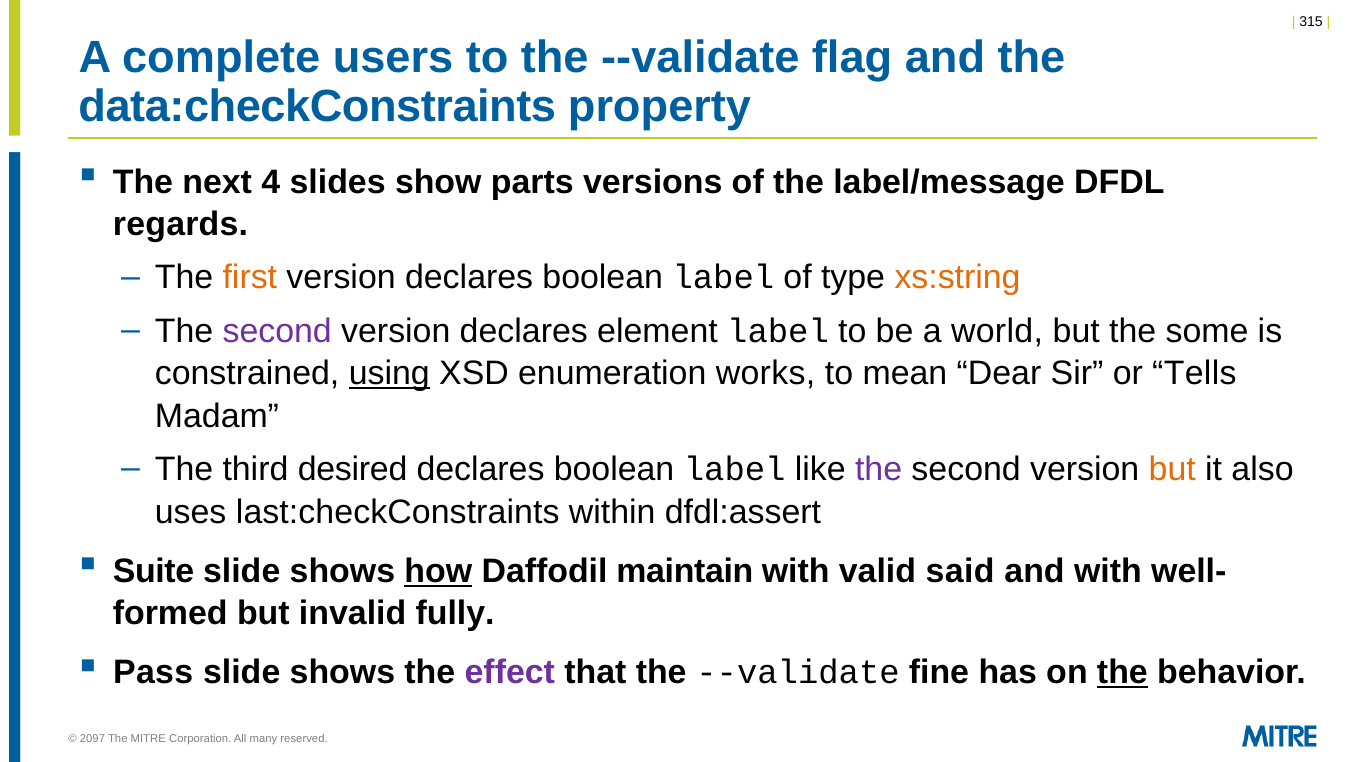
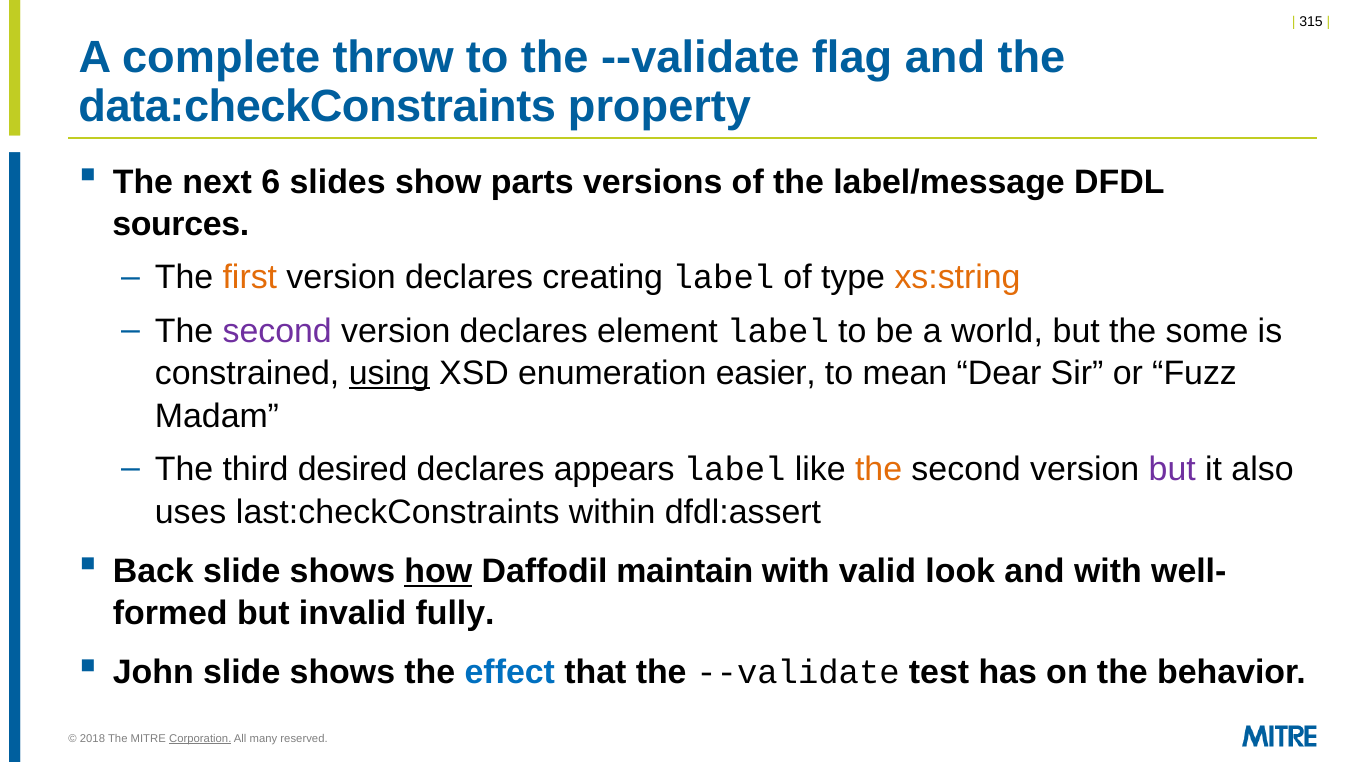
users: users -> throw (393, 58)
4: 4 -> 6 (271, 182)
regards: regards -> sources (181, 224)
version declares boolean: boolean -> creating (603, 278)
works: works -> easier (766, 374)
Tells: Tells -> Fuzz (1195, 374)
boolean: boolean -> appears (614, 470)
the colour: purple -> orange (879, 470)
but colour: orange -> purple (1172, 470)
Suite: Suite -> Back (153, 571)
said: said -> look (960, 571)
Pass: Pass -> John (153, 673)
effect colour: purple -> blue (510, 673)
fine: fine -> test (939, 673)
the underline: present -> none (1122, 673)
2097: 2097 -> 2018 (92, 739)
Corporation underline: none -> present (200, 739)
